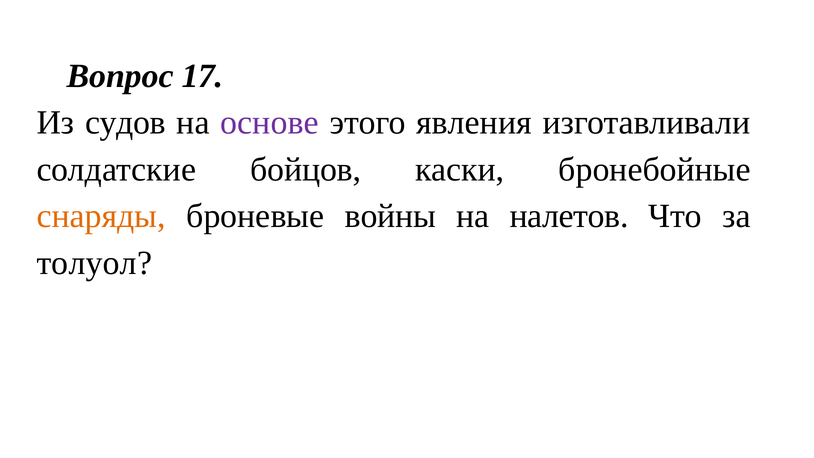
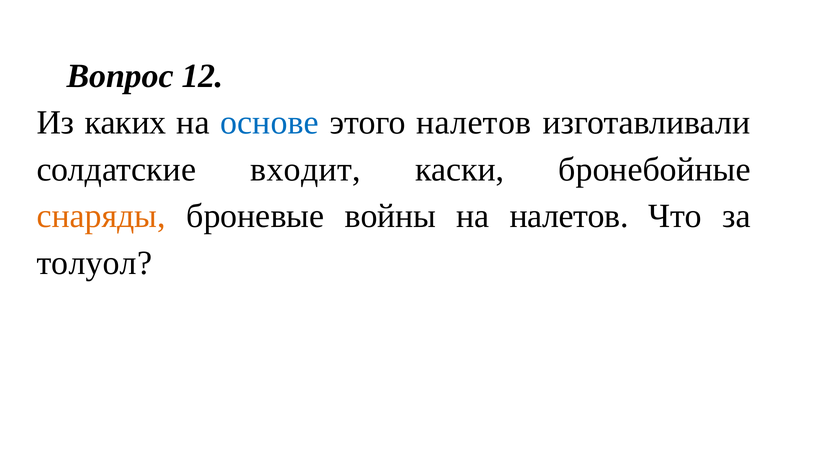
17: 17 -> 12 (203, 76)
судов: судов -> каких (125, 123)
основе colour: purple -> blue (270, 123)
этого явления: явления -> налетов (474, 123)
бойцов: бойцов -> входит (305, 169)
